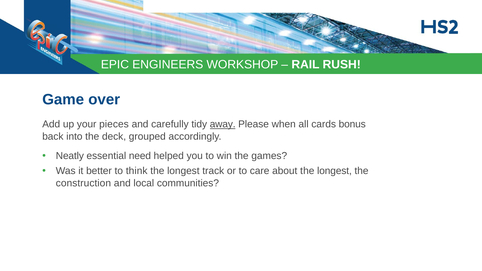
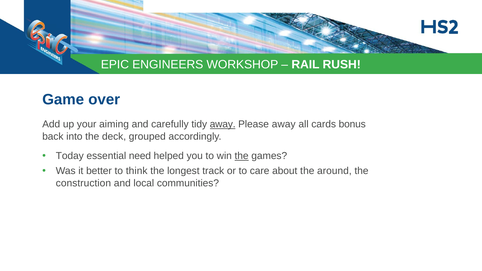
pieces: pieces -> aiming (114, 124)
Please when: when -> away (284, 124)
Neatly: Neatly -> Today (70, 156)
the underline: none -> present (242, 156)
about the longest: longest -> around (334, 171)
